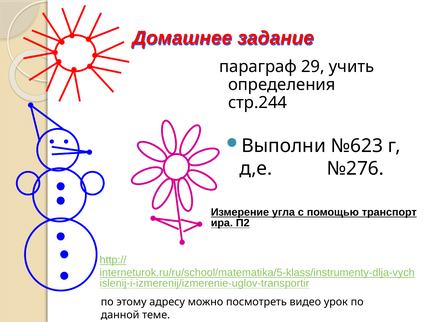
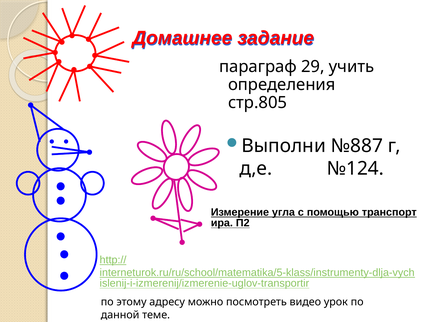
стр.244: стр.244 -> стр.805 (258, 103)
№623: №623 -> №887 (357, 146)
№276: №276 -> №124 (355, 169)
